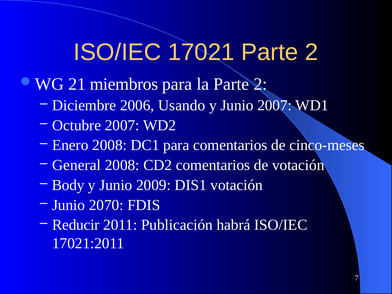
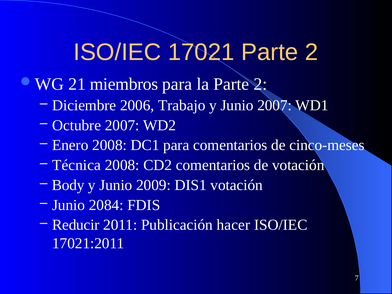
Usando: Usando -> Trabajo (182, 105)
General: General -> Técnica (77, 165)
2070: 2070 -> 2084 (106, 205)
habrá: habrá -> hacer (233, 225)
